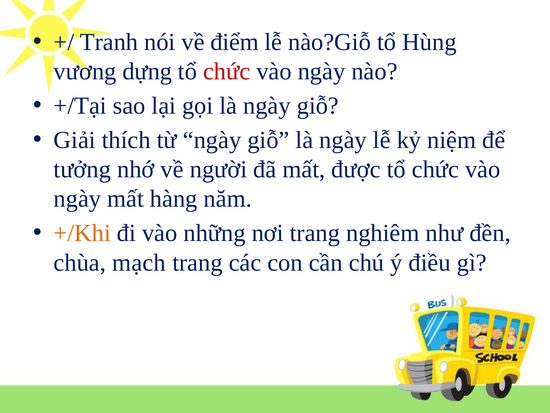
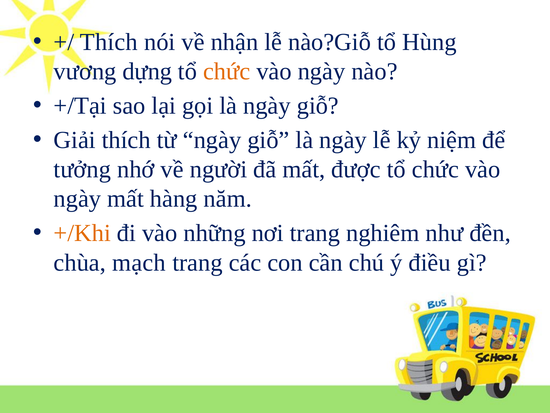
Tranh: Tranh -> Thích (109, 42)
điểm: điểm -> nhận (235, 42)
chức colour: red -> orange (227, 71)
